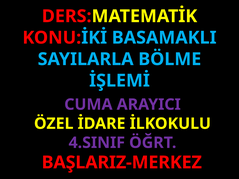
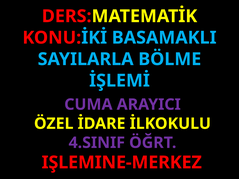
BAŞLARIZ-MERKEZ: BAŞLARIZ-MERKEZ -> IŞLEMINE-MERKEZ (122, 163)
